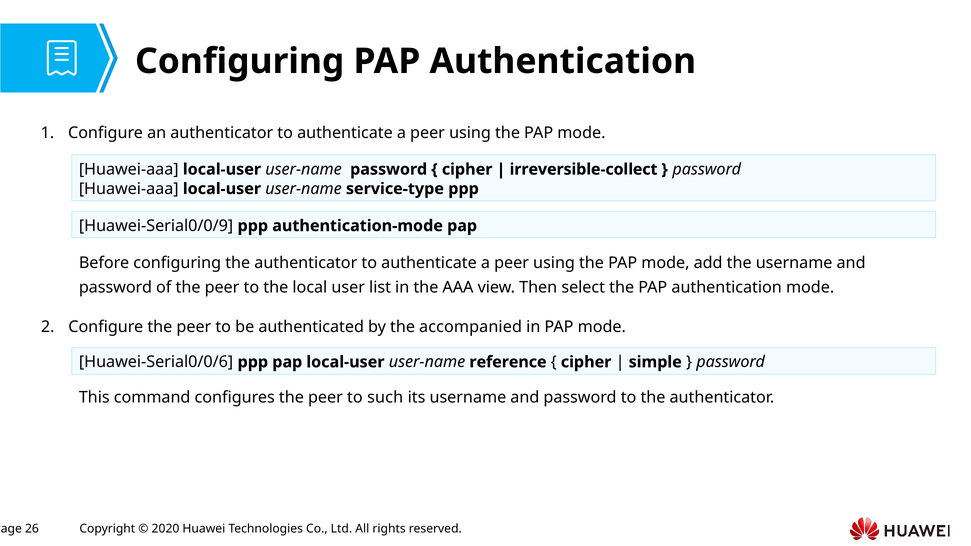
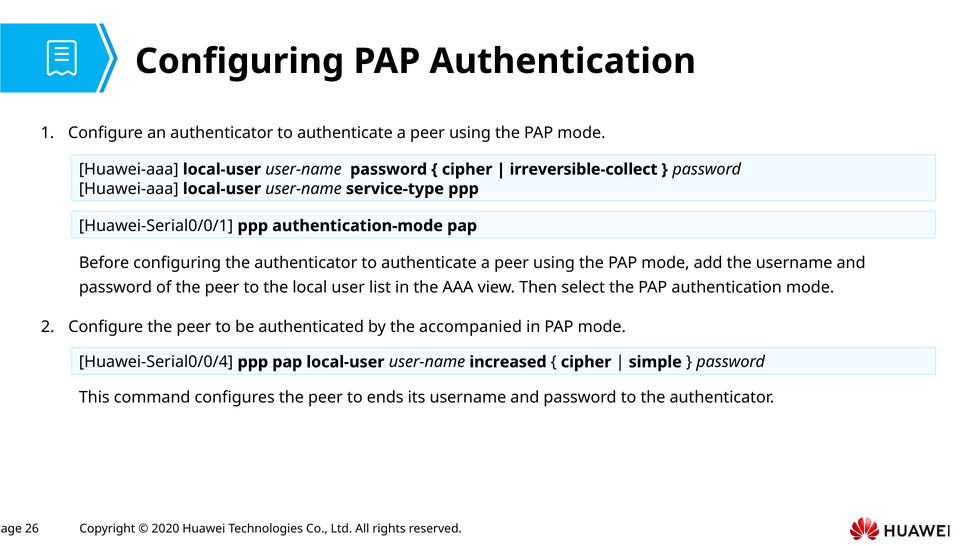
Huawei-Serial0/0/9: Huawei-Serial0/0/9 -> Huawei-Serial0/0/1 (156, 226)
Huawei-Serial0/0/6: Huawei-Serial0/0/6 -> Huawei-Serial0/0/4 (156, 362)
reference: reference -> increased (508, 362)
such: such -> ends (385, 398)
